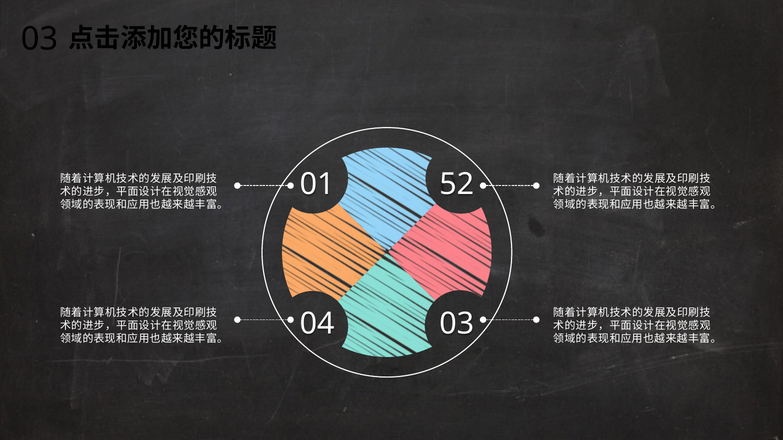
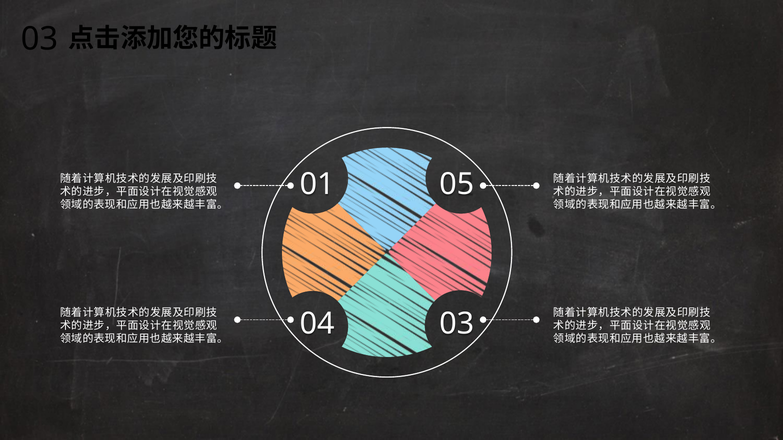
52: 52 -> 05 (457, 185)
